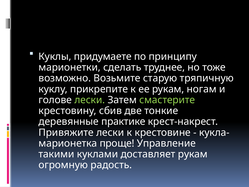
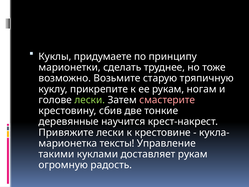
смастерите colour: light green -> pink (167, 100)
практике: практике -> научится (123, 122)
проще: проще -> тексты (117, 143)
